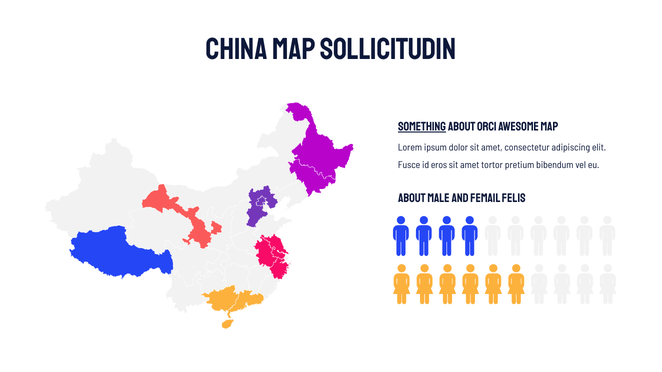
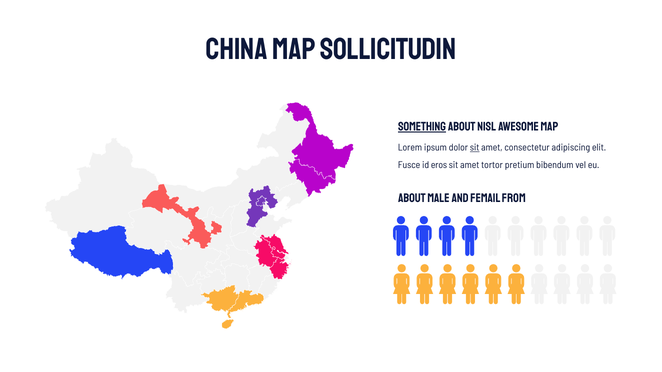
Orci: Orci -> Nisl (487, 127)
sit underline: none -> present (475, 148)
Felis: Felis -> From (514, 198)
